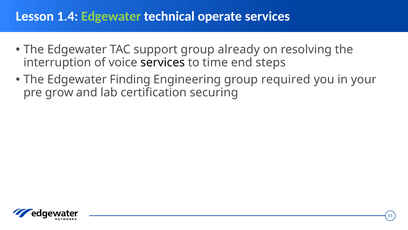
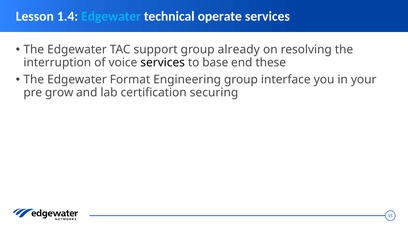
Edgewater colour: light green -> light blue (111, 16)
time: time -> base (215, 62)
steps: steps -> these (271, 62)
Finding: Finding -> Format (130, 80)
required: required -> interface (286, 80)
